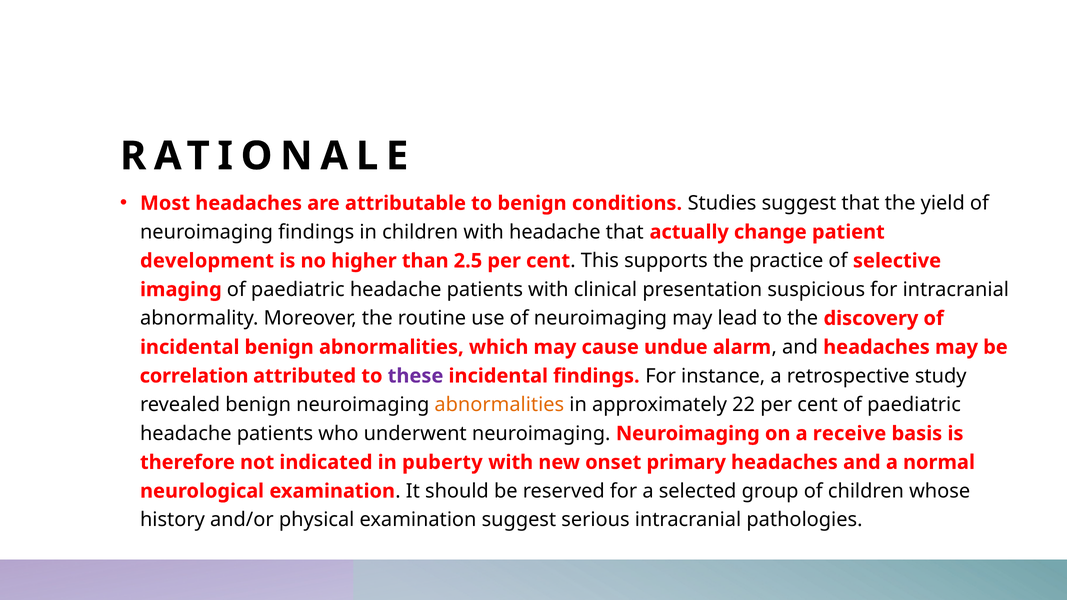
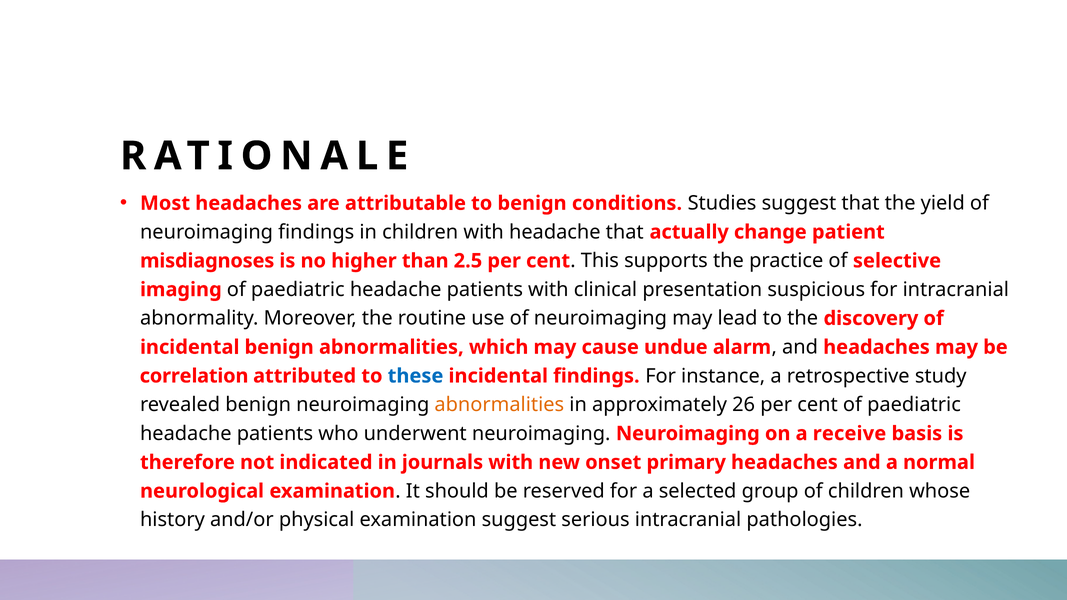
development: development -> misdiagnoses (207, 261)
these colour: purple -> blue (416, 376)
22: 22 -> 26 (744, 405)
puberty: puberty -> journals (442, 462)
